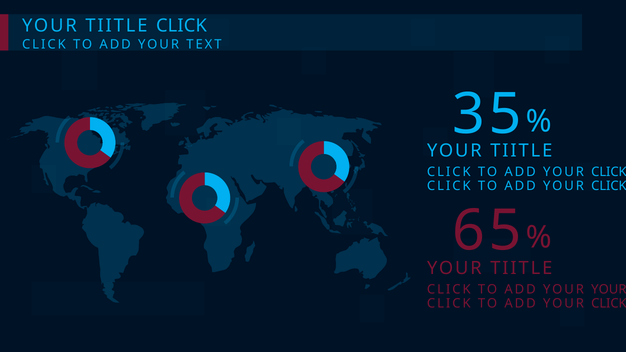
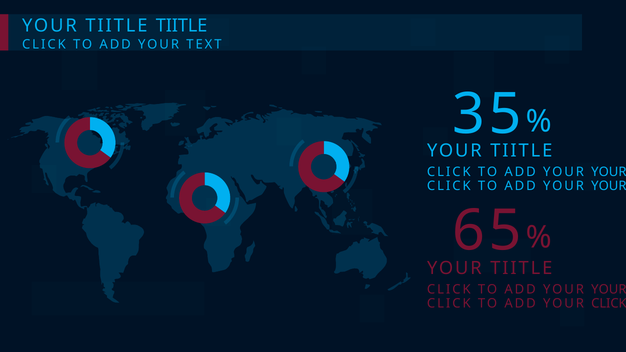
CLICK: CLICK -> TIITLE (182, 26)
CLICK: CLICK -> YOUR (609, 172)
CLICK: CLICK -> YOUR (609, 186)
